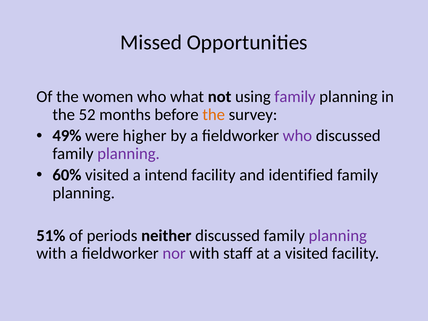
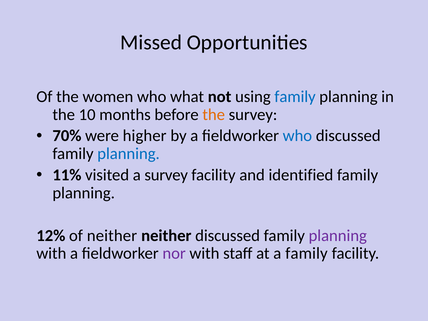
family colour: purple -> blue (295, 97)
52: 52 -> 10 (87, 115)
49%: 49% -> 70% (67, 136)
who colour: purple -> blue (297, 136)
planning colour: purple -> blue (129, 154)
60%: 60% -> 11% (67, 175)
a intend: intend -> survey (166, 175)
51%: 51% -> 12% (51, 236)
of periods: periods -> neither (112, 236)
a visited: visited -> family (306, 253)
